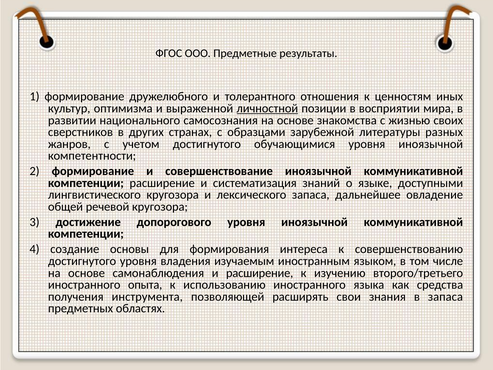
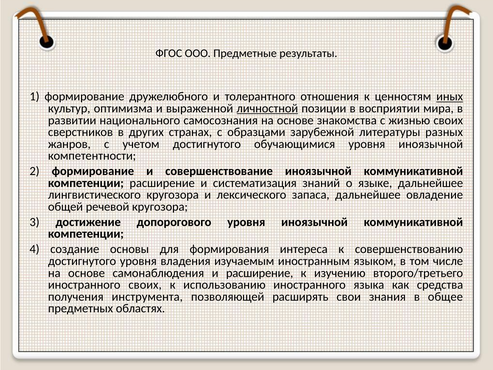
иных underline: none -> present (450, 97)
языке доступными: доступными -> дальнейшее (431, 183)
иностранного опыта: опыта -> своих (145, 285)
в запаса: запаса -> общее (445, 296)
